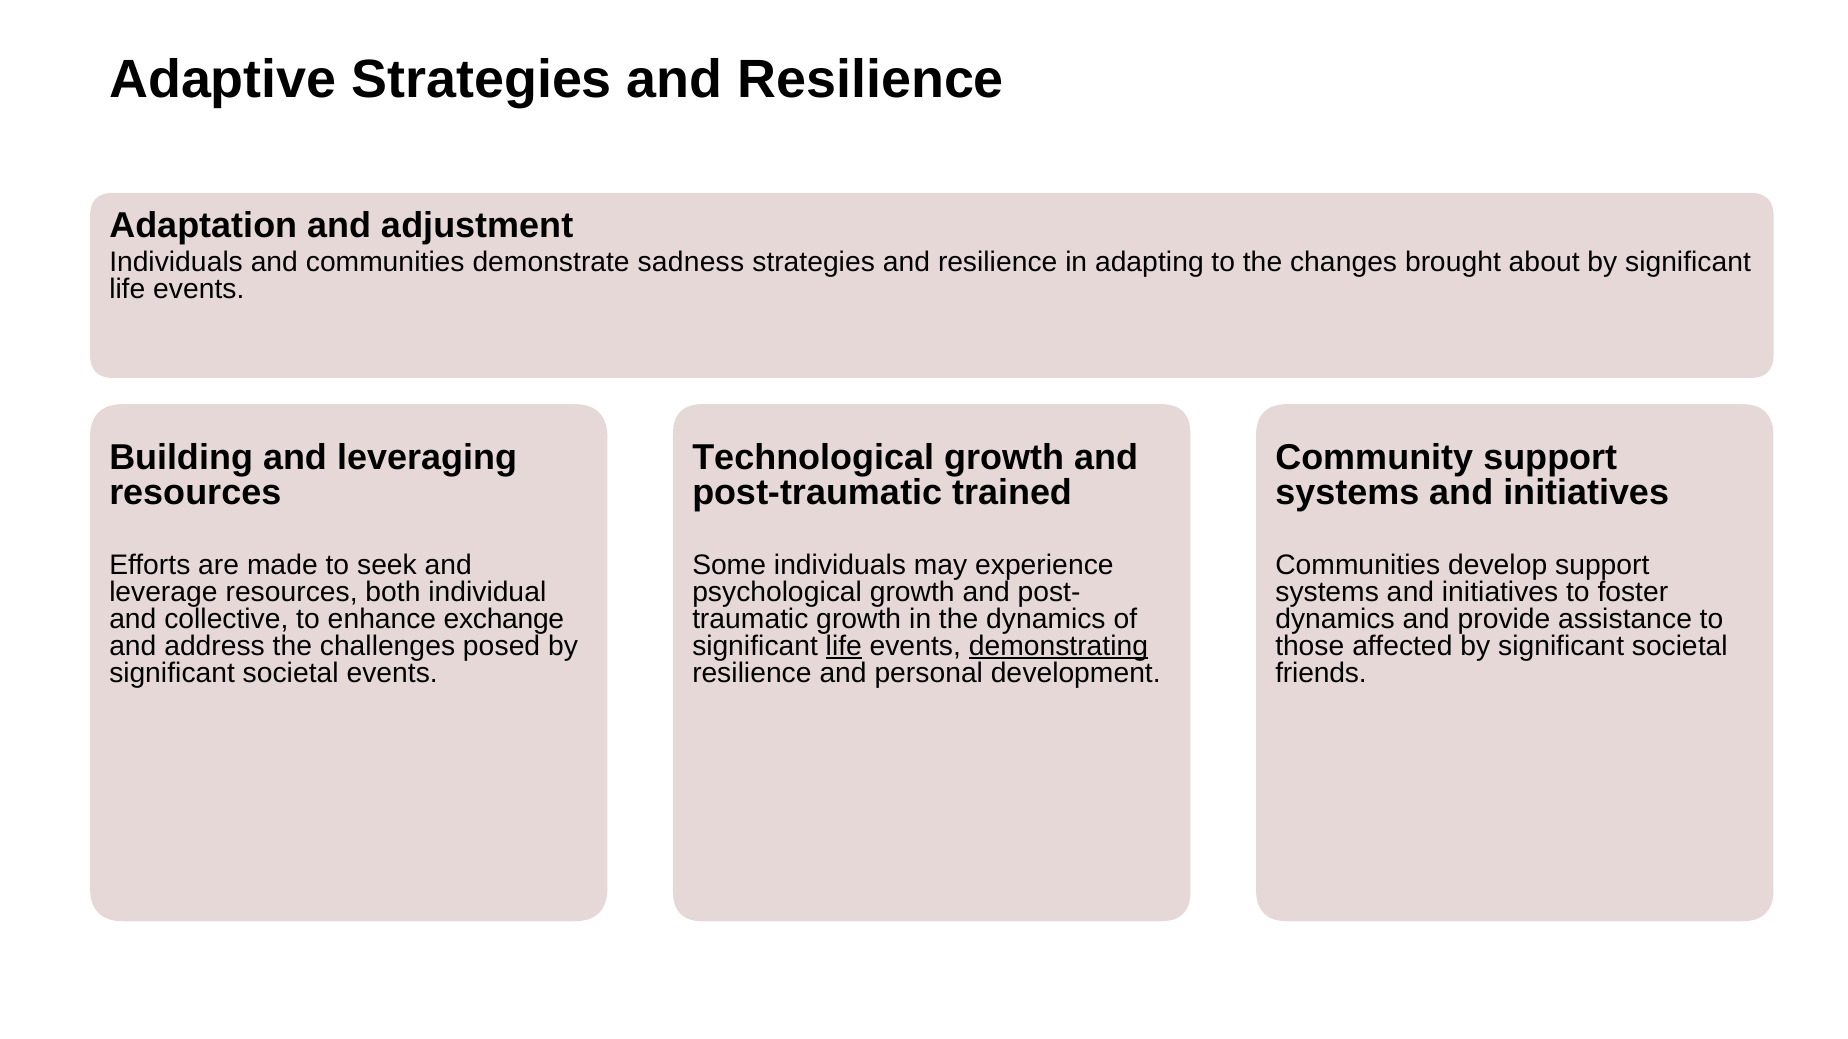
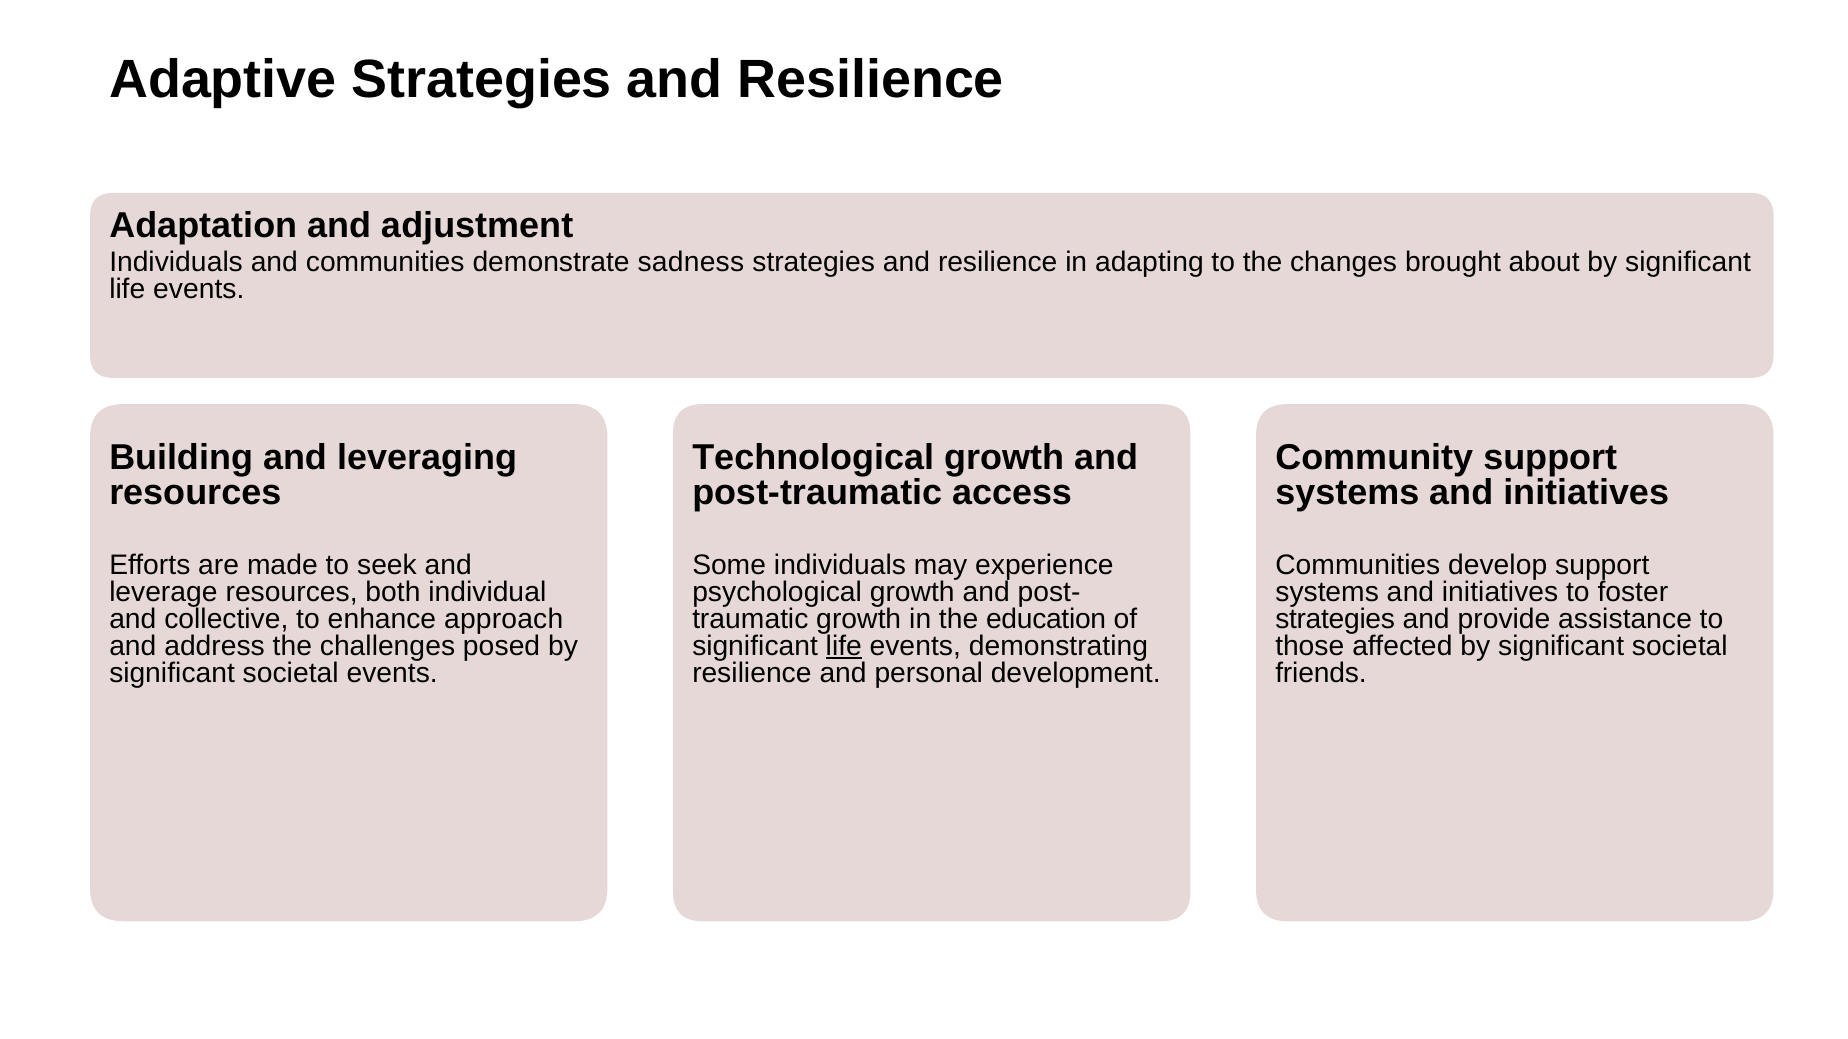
trained: trained -> access (1012, 493)
exchange: exchange -> approach (504, 619)
the dynamics: dynamics -> education (1046, 619)
dynamics: dynamics -> strategies (1335, 619)
demonstrating underline: present -> none (1058, 646)
